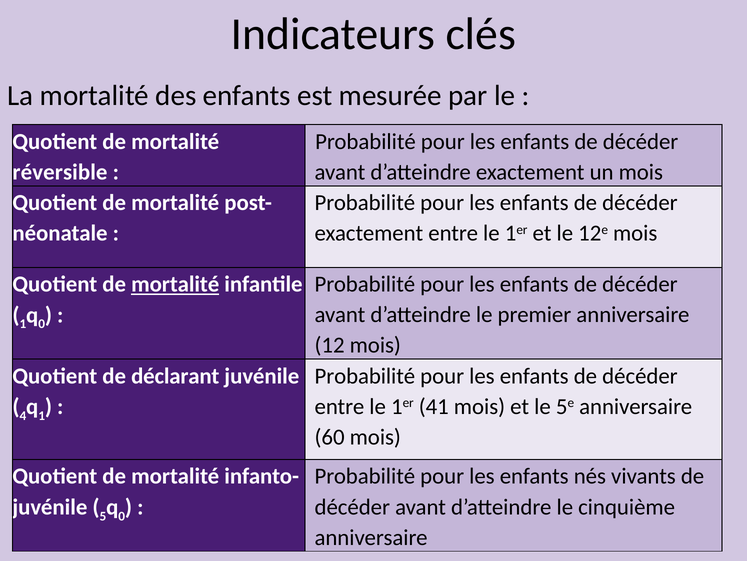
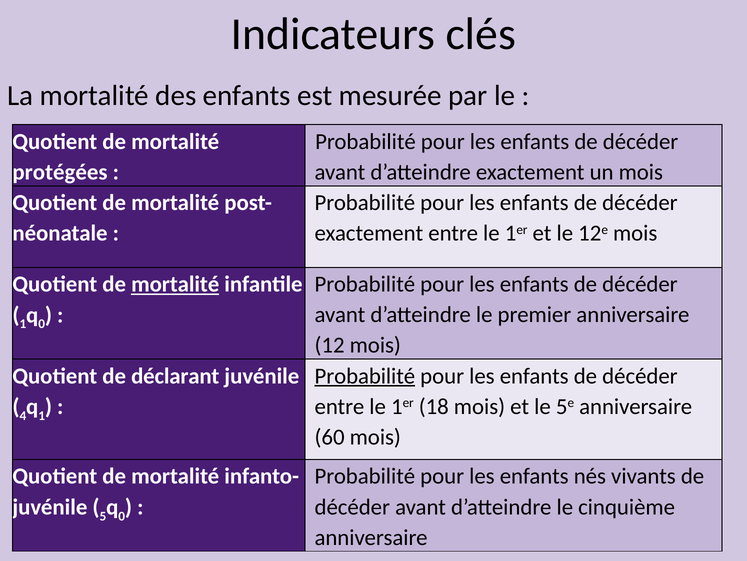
réversible: réversible -> protégées (60, 172)
Probabilité underline: none -> present (365, 375)
41: 41 -> 18 (434, 406)
